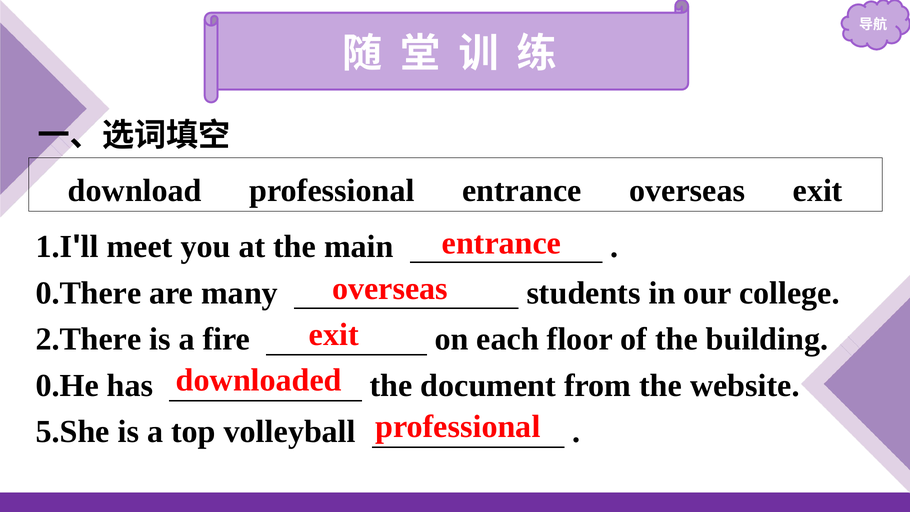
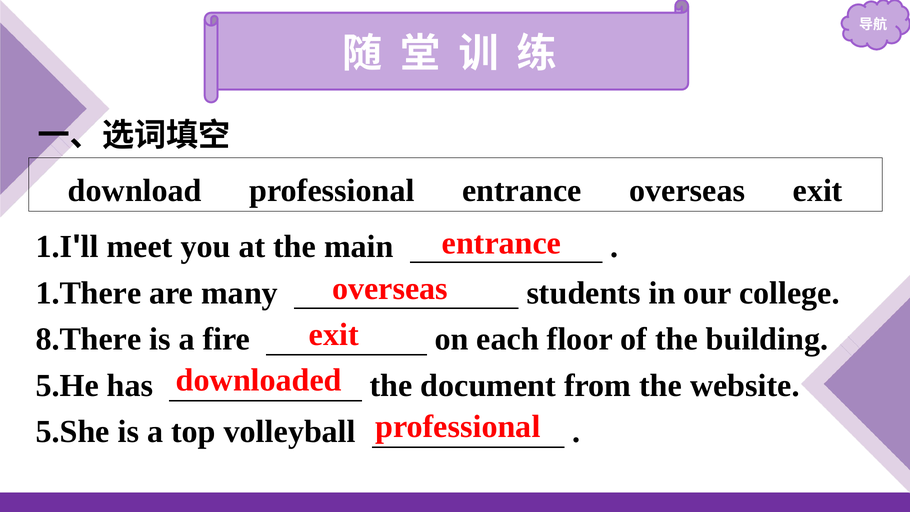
0.There: 0.There -> 1.There (88, 293)
2.There: 2.There -> 8.There (88, 339)
0.He: 0.He -> 5.He (67, 385)
